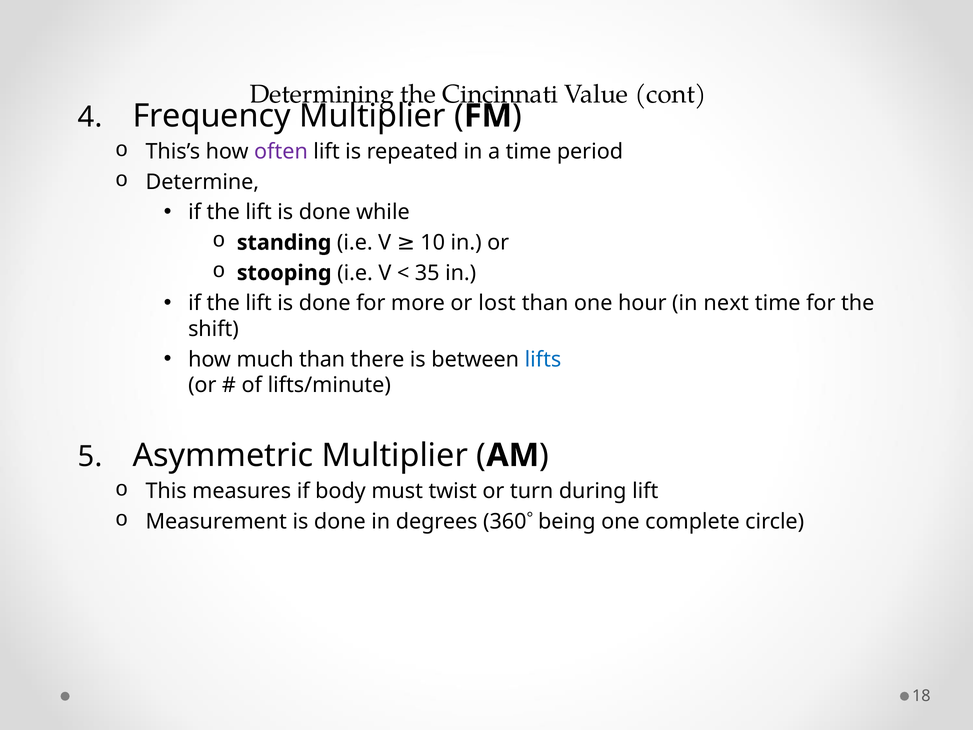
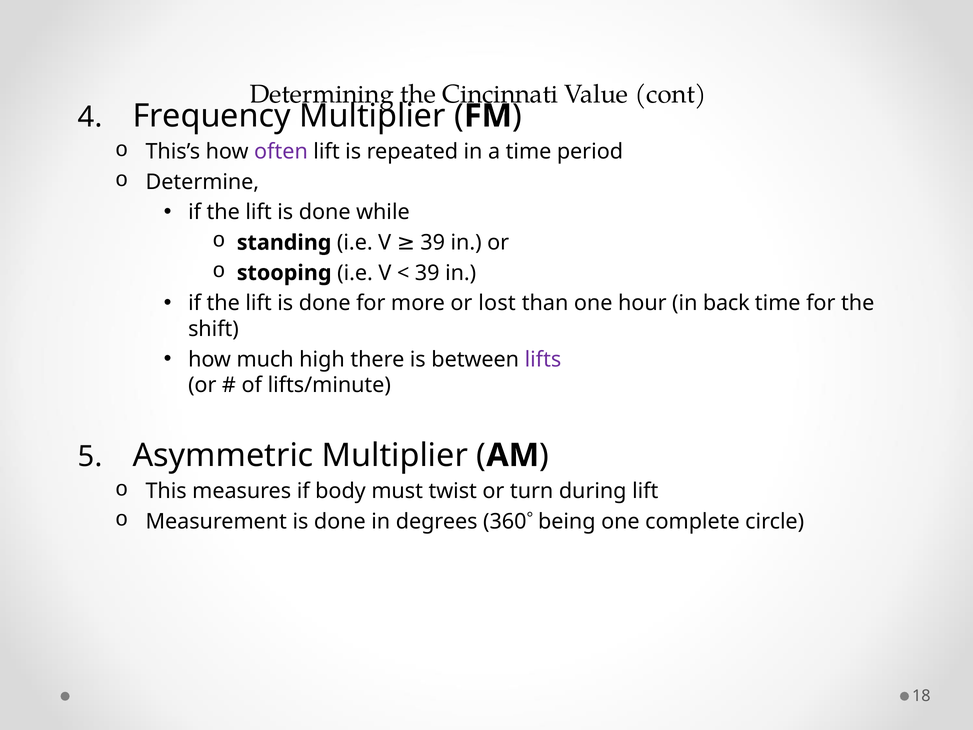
V 10: 10 -> 39 (433, 243)
35: 35 -> 39 (427, 273)
next: next -> back (726, 303)
much than: than -> high (322, 359)
lifts colour: blue -> purple (543, 359)
